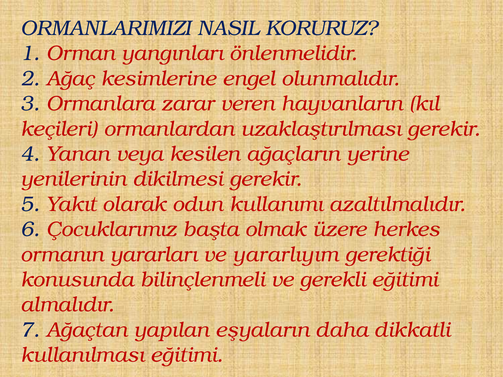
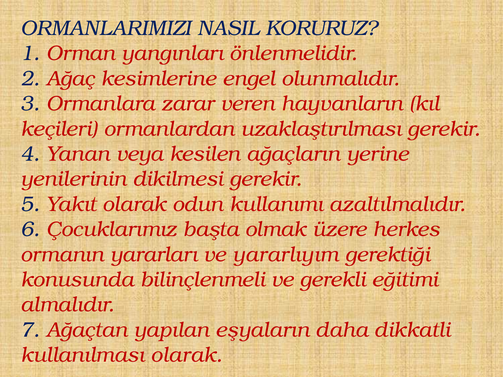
kullanılması eğitimi: eğitimi -> olarak (187, 355)
